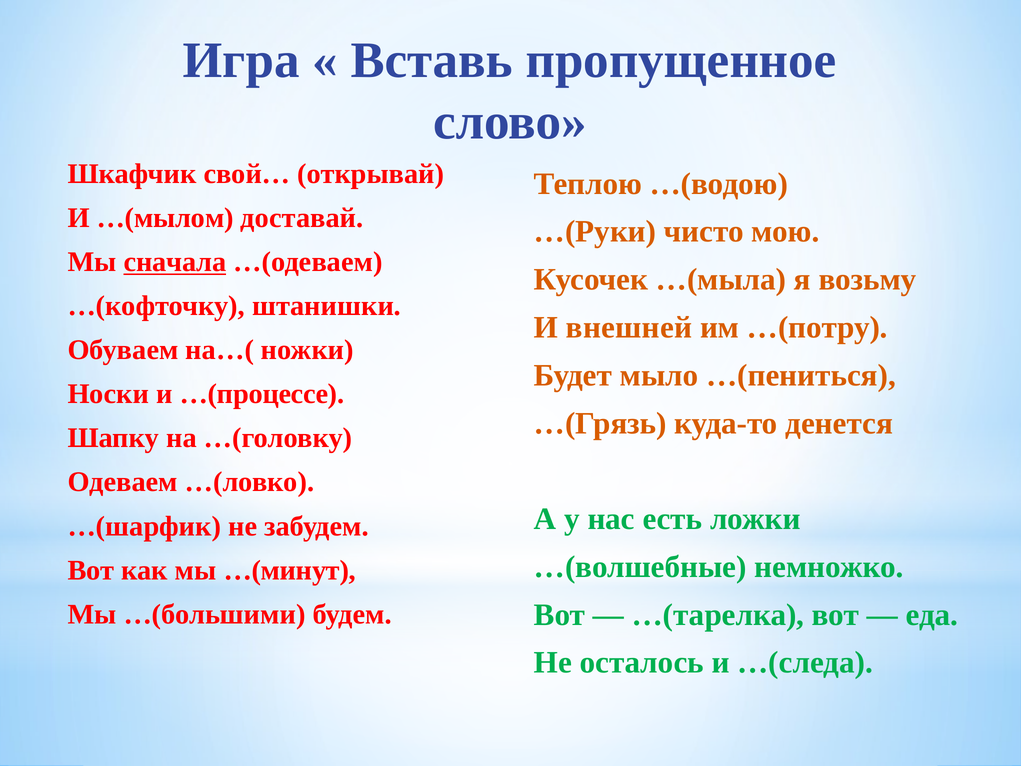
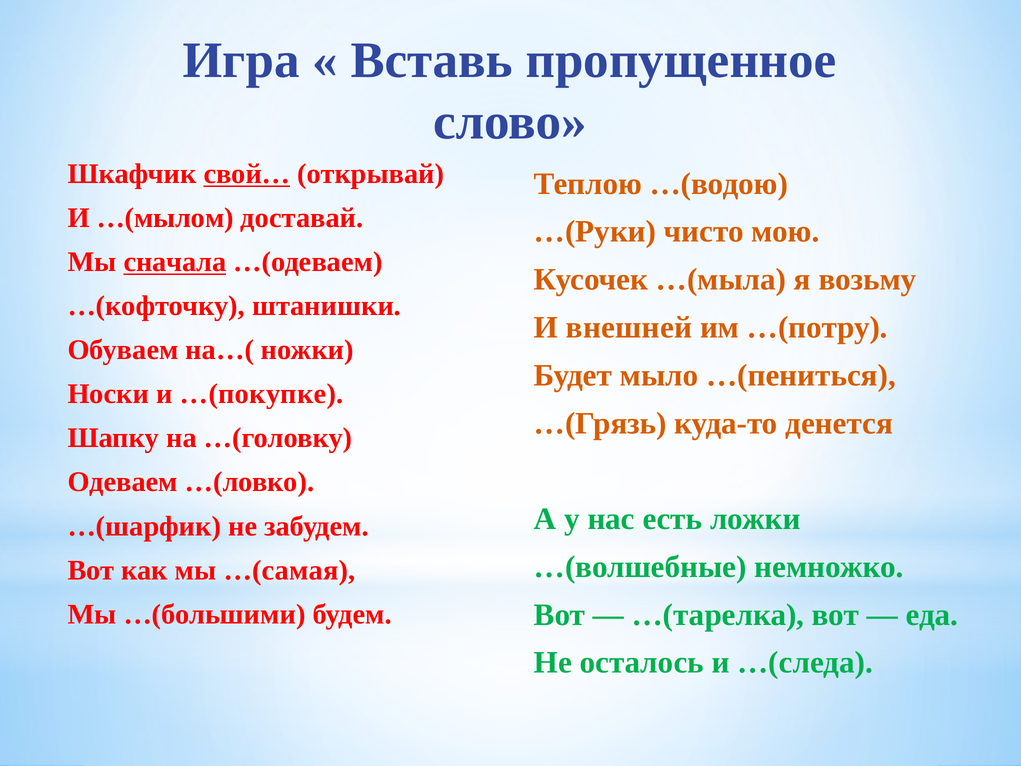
свой… underline: none -> present (247, 174)
…(процессе: …(процессе -> …(покупке (262, 394)
…(минут: …(минут -> …(самая (289, 570)
